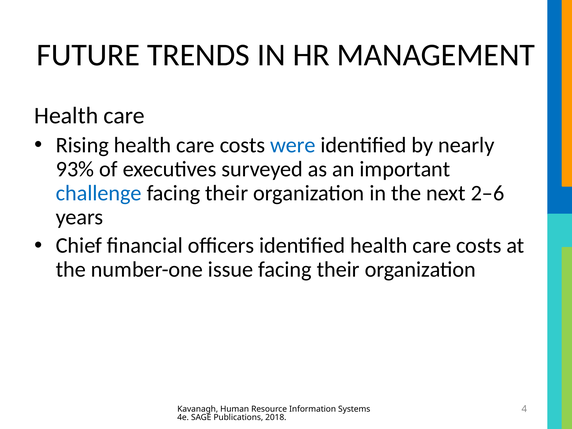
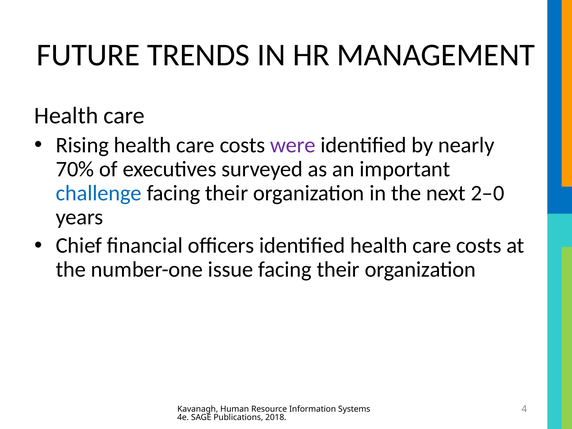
were colour: blue -> purple (293, 145)
93%: 93% -> 70% (75, 169)
2–6: 2–6 -> 2–0 (487, 193)
